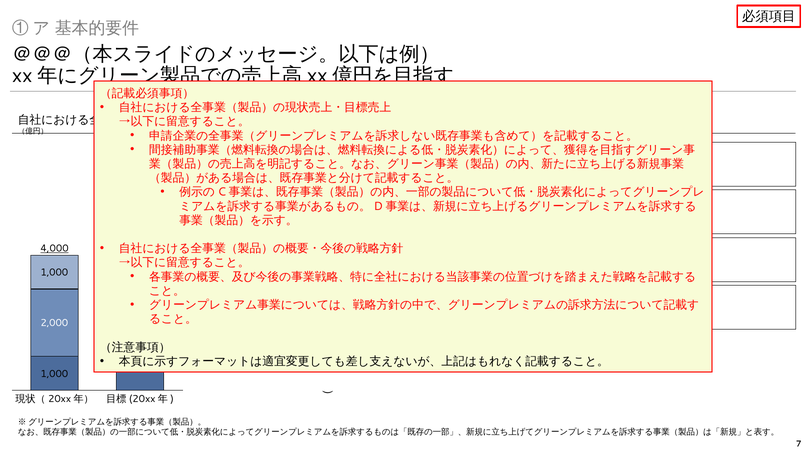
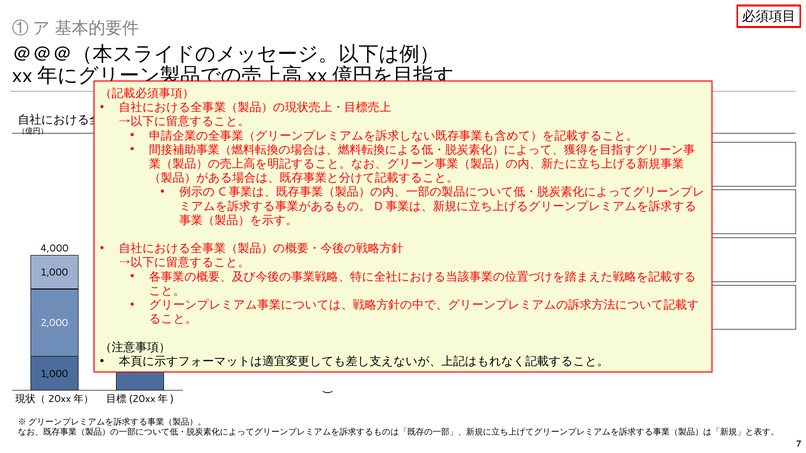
4,000 underline: present -> none (55, 249)
